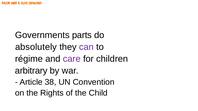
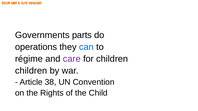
absolutely: absolutely -> operations (36, 47)
can colour: purple -> blue (86, 47)
arbitrary: arbitrary -> children (31, 71)
